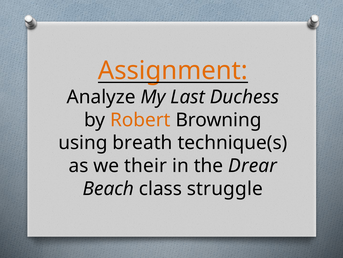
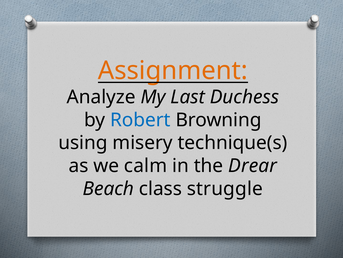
Robert colour: orange -> blue (140, 120)
breath: breath -> misery (143, 142)
their: their -> calm (146, 165)
